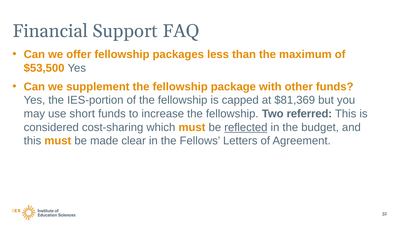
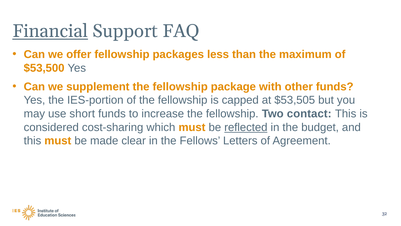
Financial underline: none -> present (50, 31)
$81,369: $81,369 -> $53,505 (295, 100)
referred: referred -> contact (309, 114)
